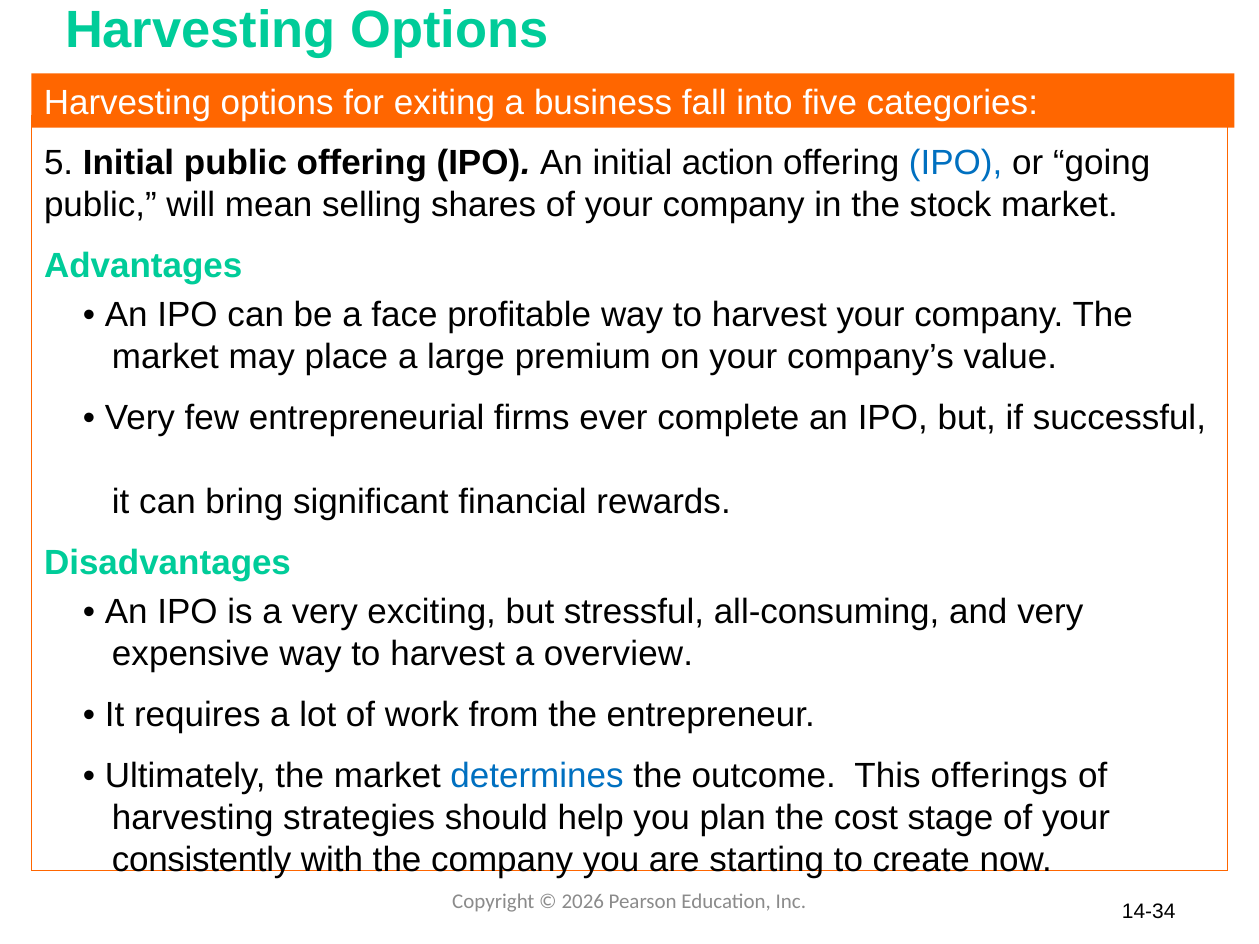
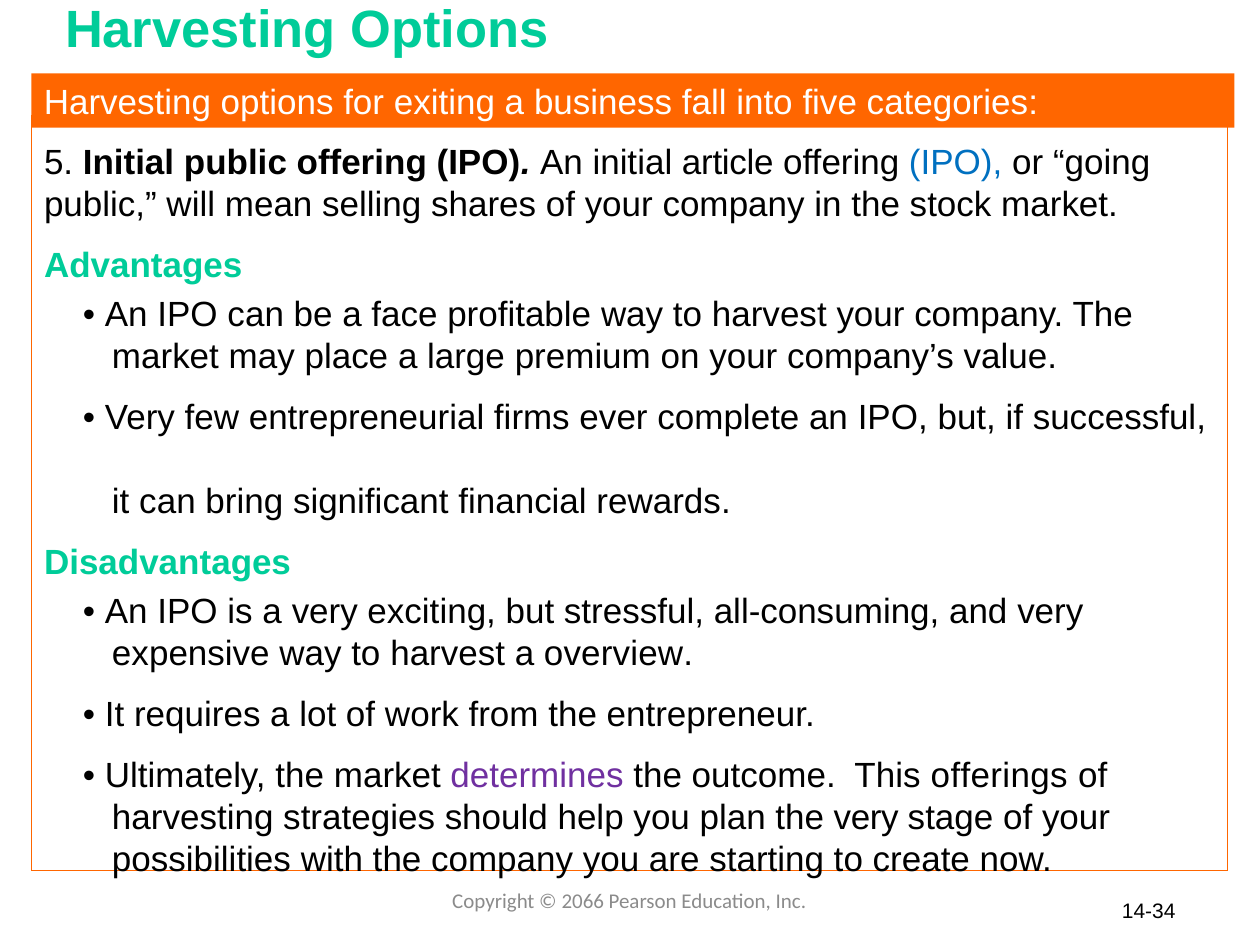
action: action -> article (728, 163)
determines colour: blue -> purple (537, 776)
the cost: cost -> very (866, 818)
consistently: consistently -> possibilities (201, 860)
2026: 2026 -> 2066 (583, 902)
